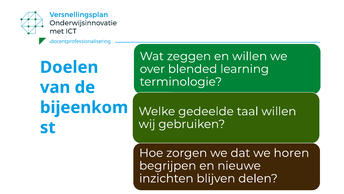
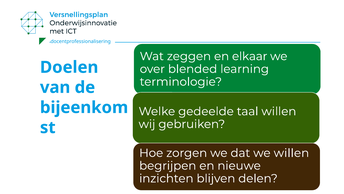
en willen: willen -> elkaar (250, 56)
we horen: horen -> willen (291, 153)
